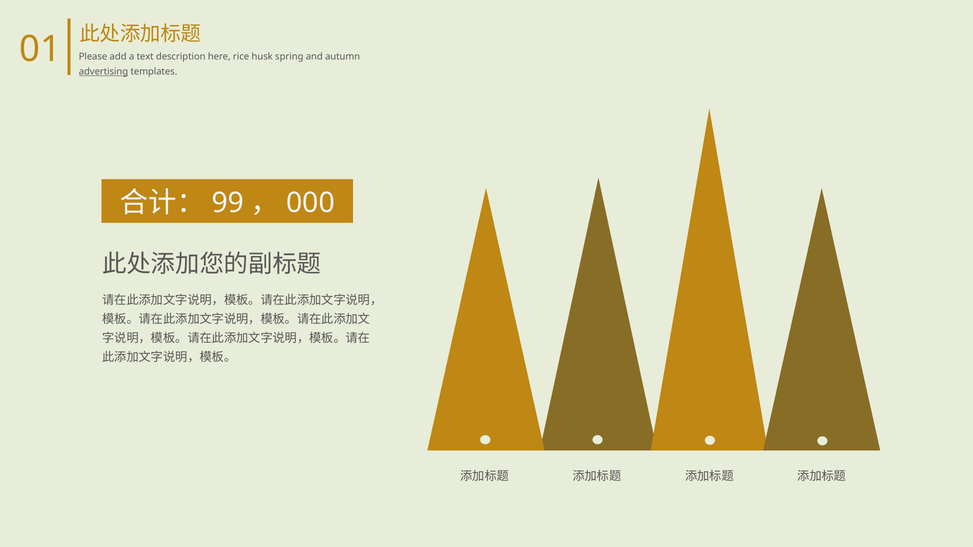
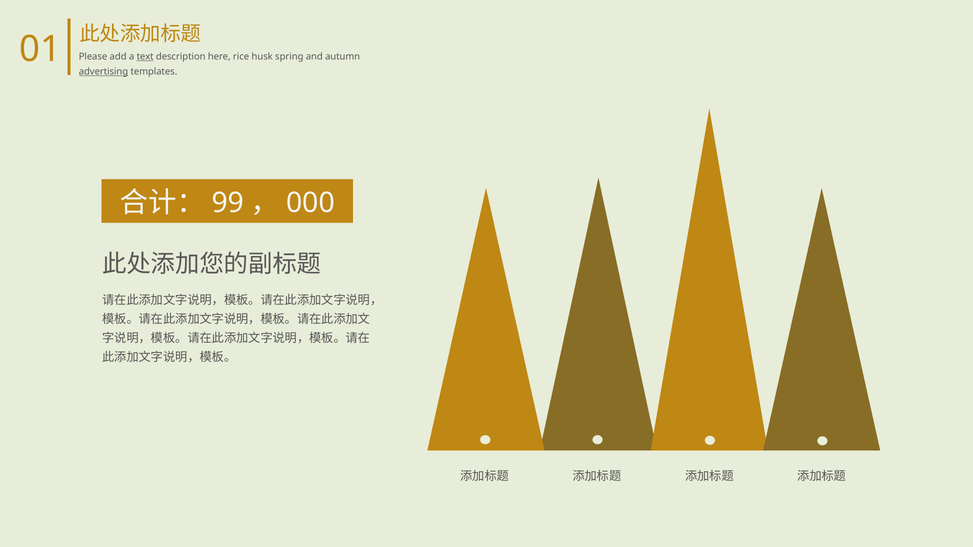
text underline: none -> present (145, 57)
